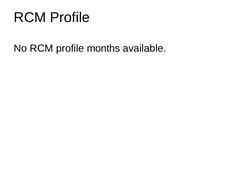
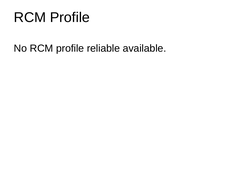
months: months -> reliable (103, 48)
